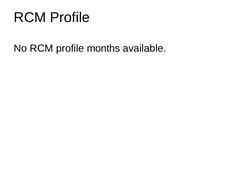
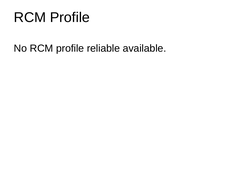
months: months -> reliable (103, 48)
